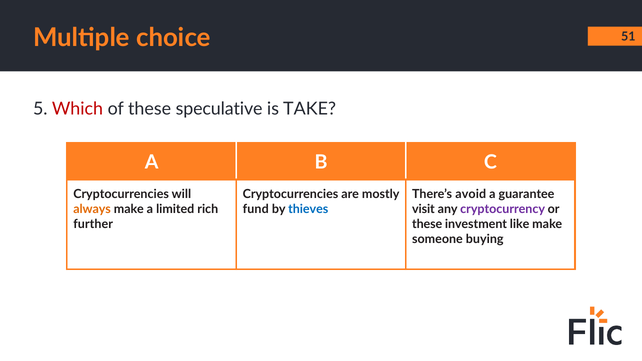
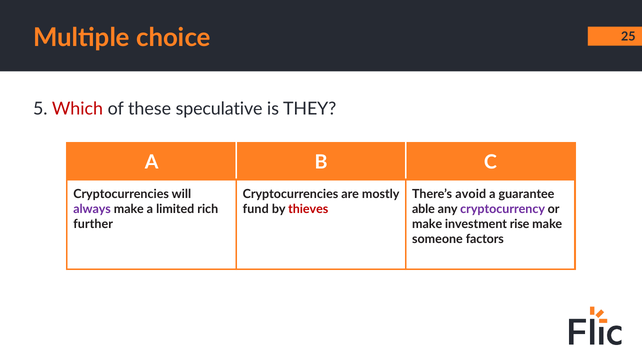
51: 51 -> 25 (628, 36)
TAKE: TAKE -> THEY (310, 109)
always colour: orange -> purple (92, 209)
thieves colour: blue -> red (308, 209)
visit: visit -> able (423, 209)
these: these -> make (427, 224)
like: like -> rise (520, 224)
buying: buying -> factors (485, 239)
